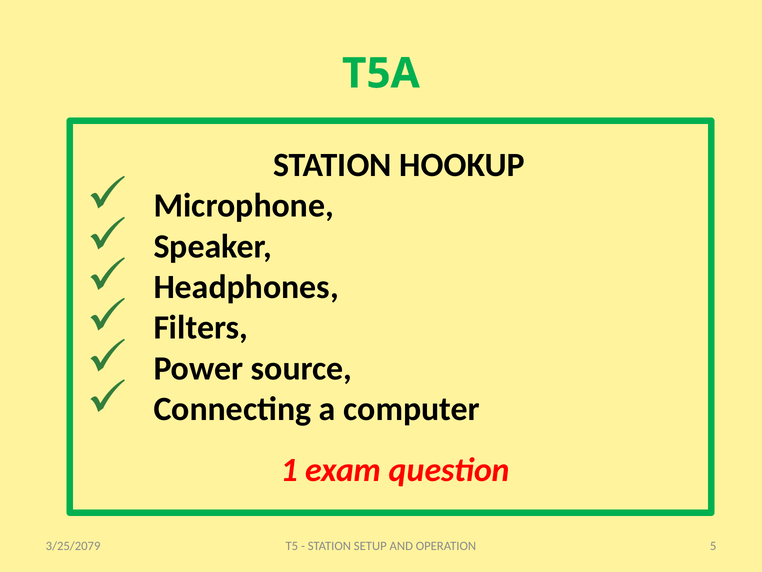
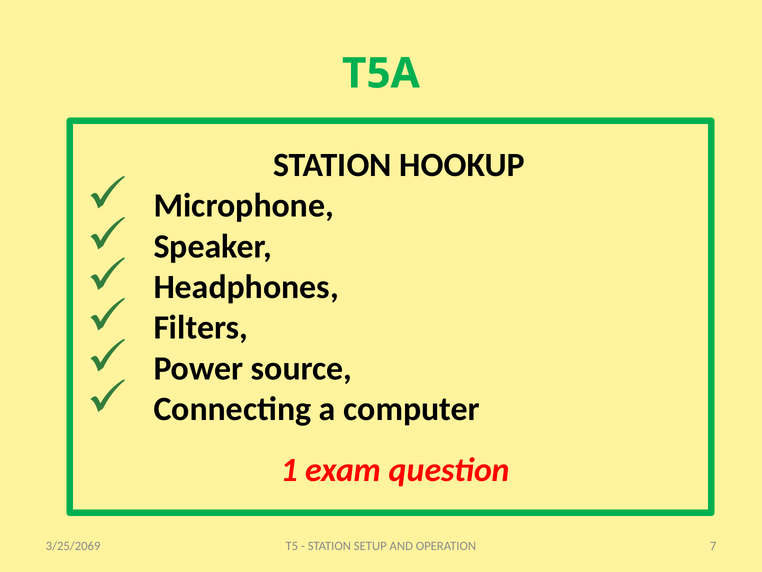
5: 5 -> 7 (713, 546)
3/25/2079: 3/25/2079 -> 3/25/2069 (73, 546)
